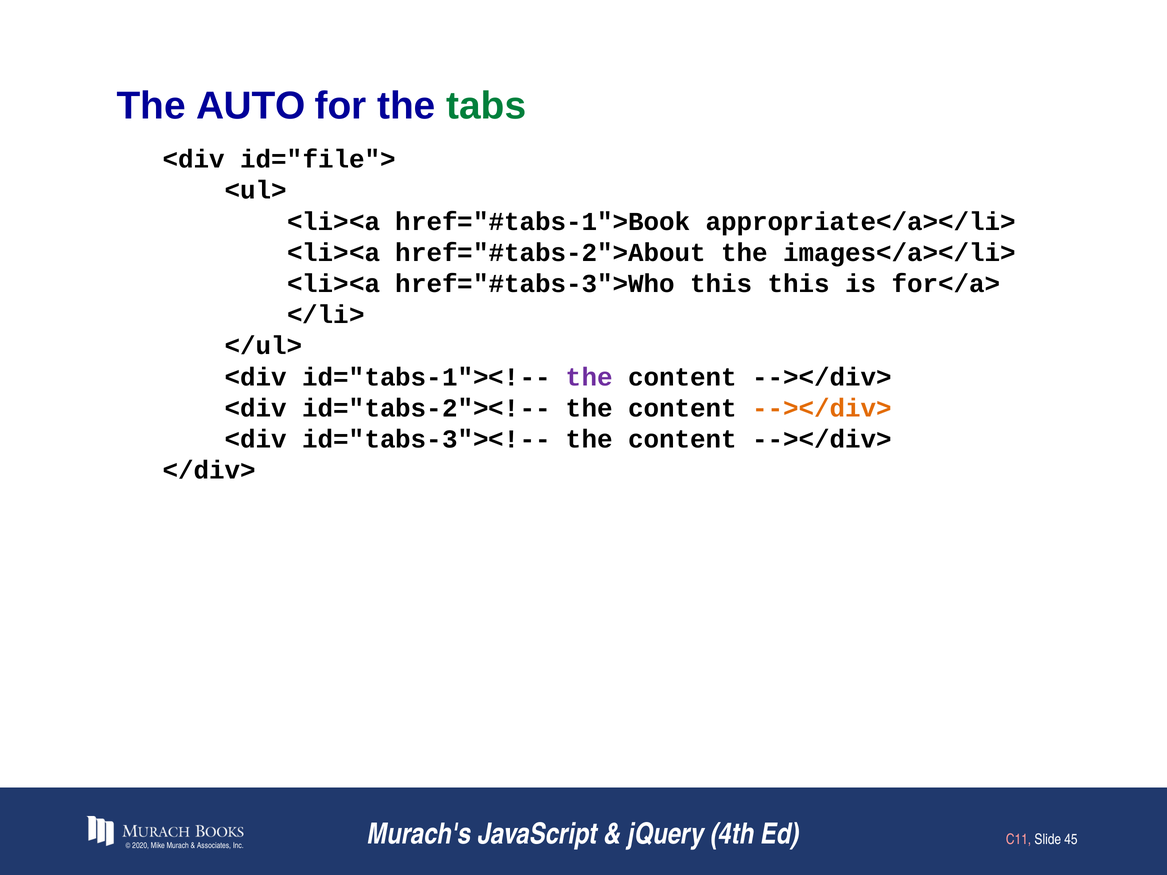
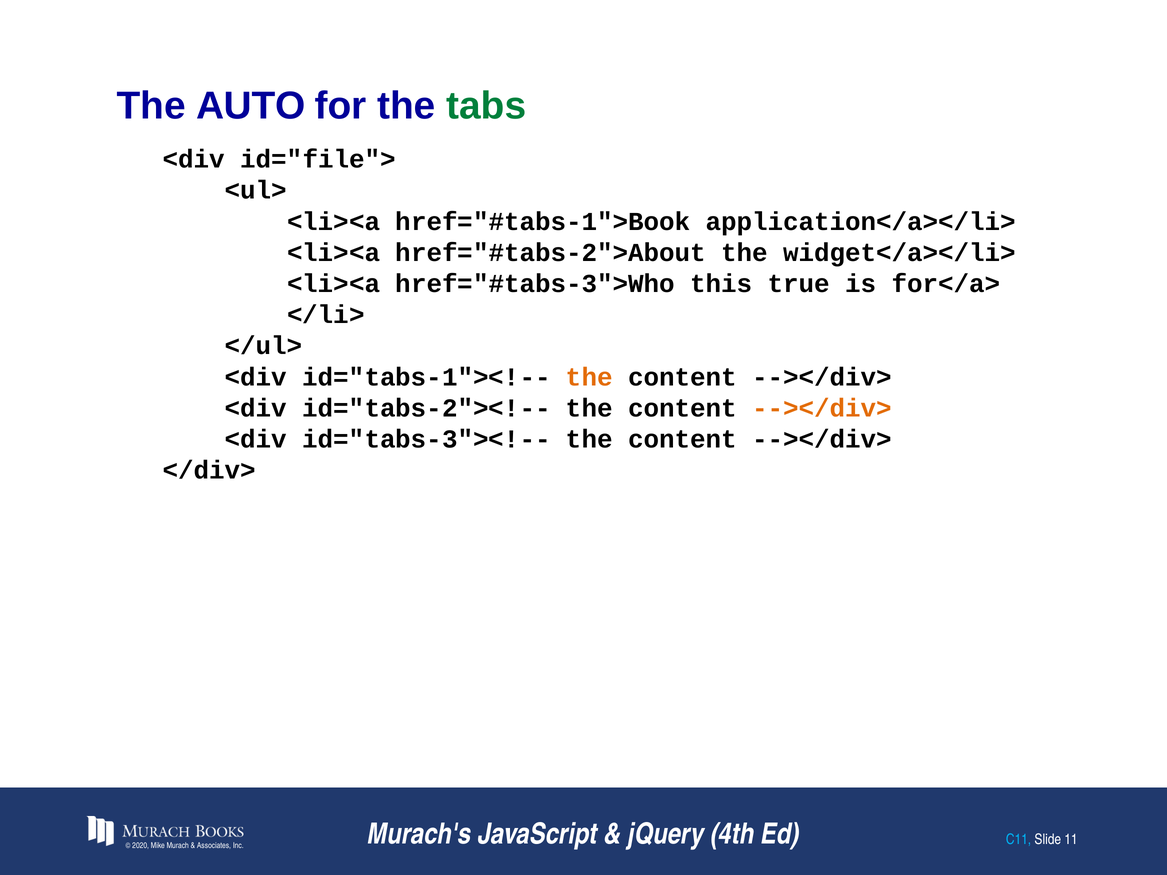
appropriate</a></li>: appropriate</a></li> -> application</a></li> (861, 222)
images</a></li>: images</a></li> -> widget</a></li> (900, 253)
this this: this -> true (799, 284)
the colour: purple -> orange (589, 377)
C11 colour: pink -> light blue (1019, 840)
45: 45 -> 11 (1071, 840)
